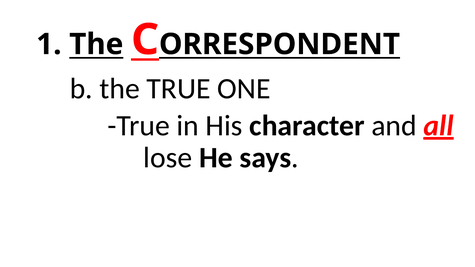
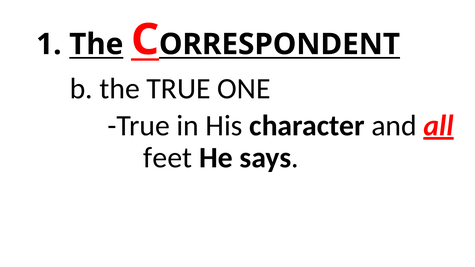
lose: lose -> feet (168, 158)
